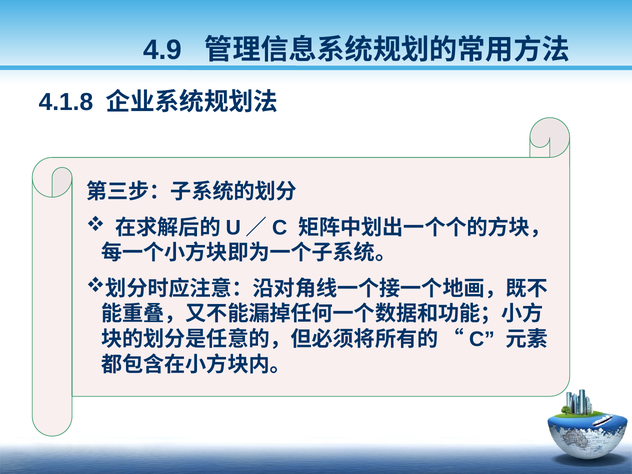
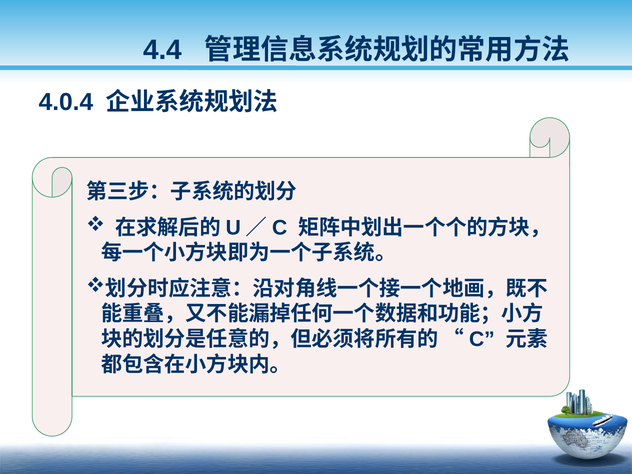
4.9: 4.9 -> 4.4 (163, 50)
4.1.8: 4.1.8 -> 4.0.4 (66, 102)
